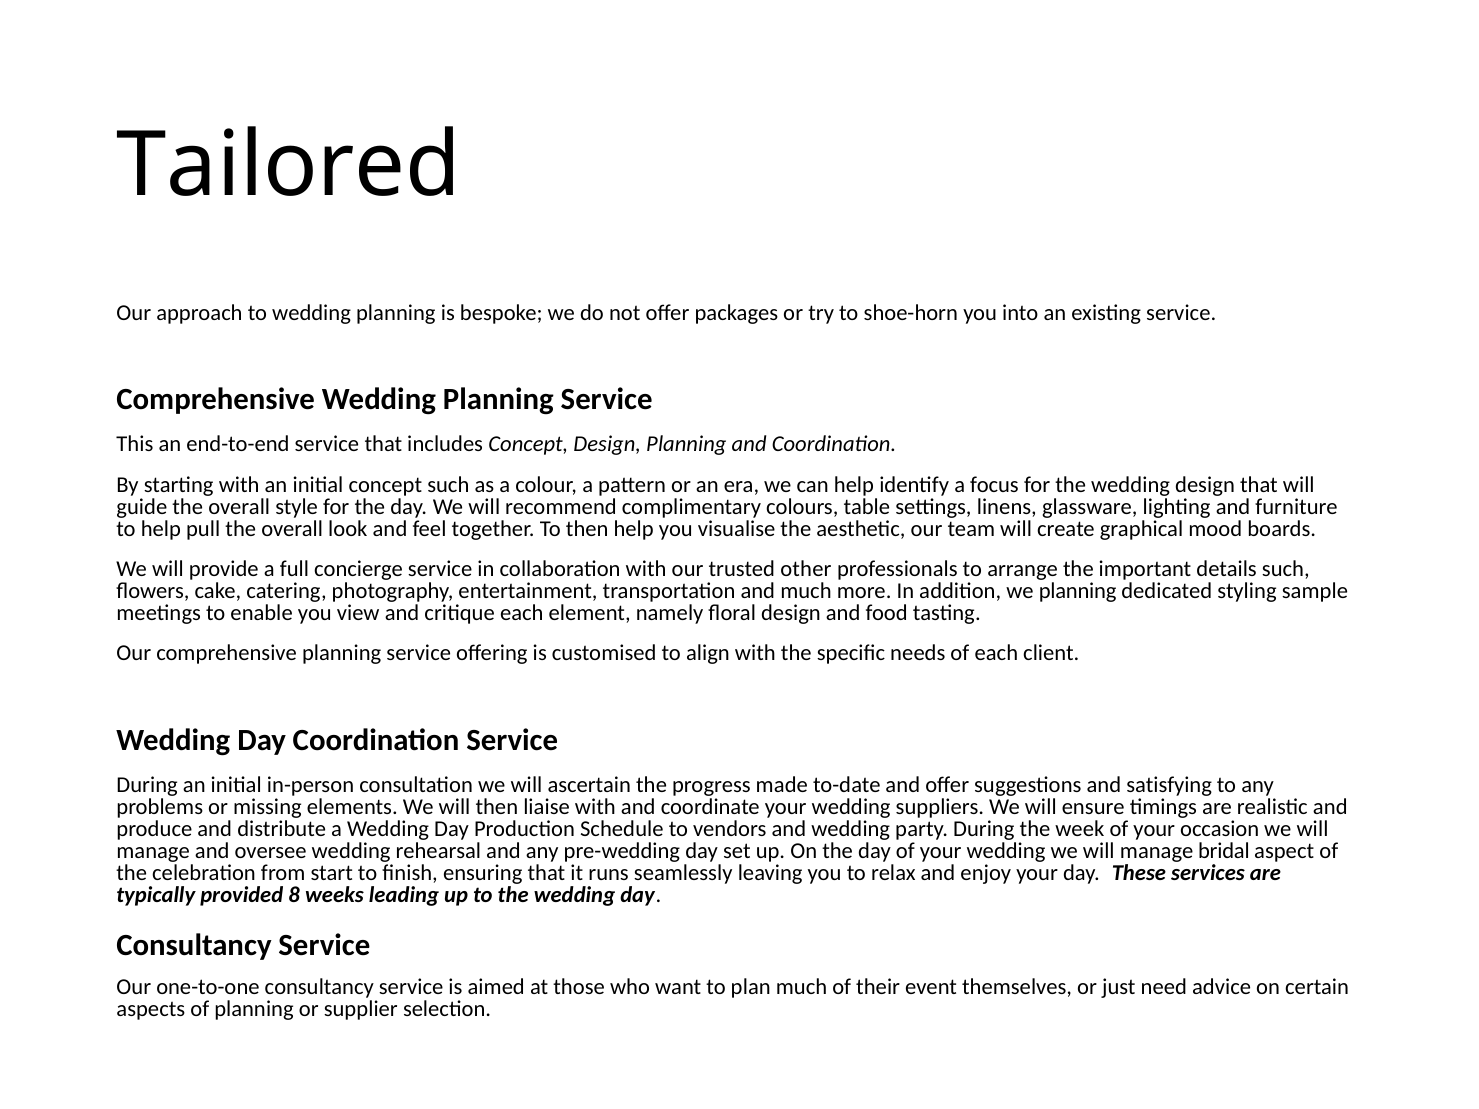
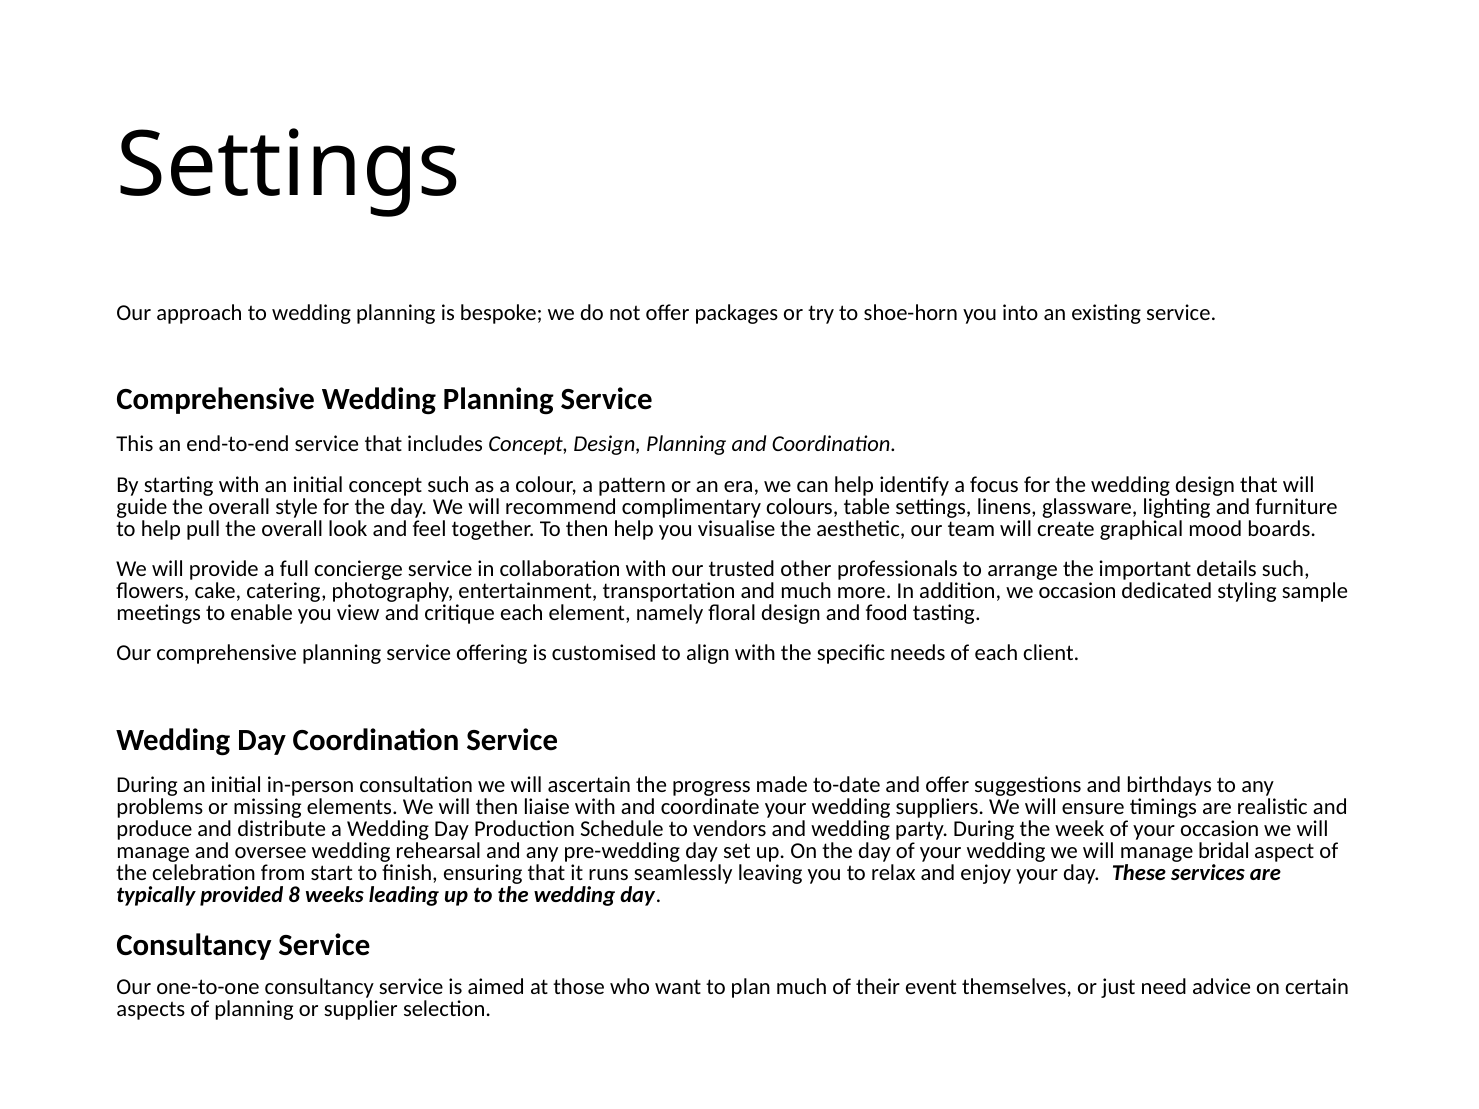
Tailored: Tailored -> Settings (289, 166)
we planning: planning -> occasion (1078, 591)
satisfying: satisfying -> birthdays (1169, 785)
